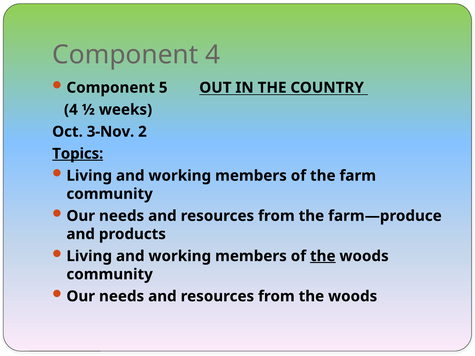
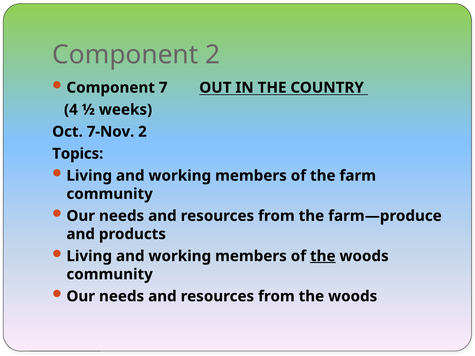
Component 4: 4 -> 2 (213, 55)
5: 5 -> 7 (163, 88)
3-Nov: 3-Nov -> 7-Nov (111, 132)
Topics underline: present -> none (78, 154)
